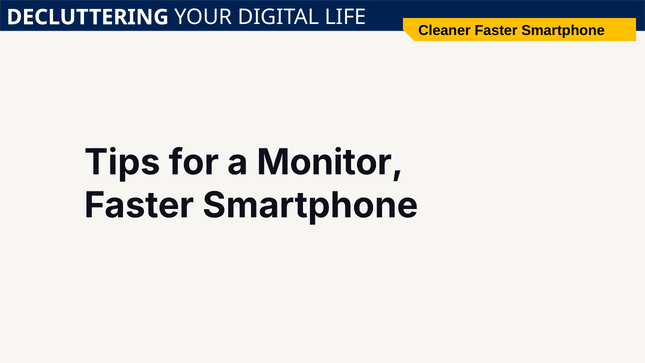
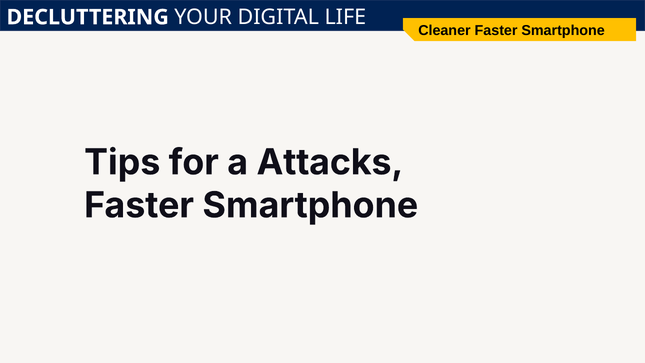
Monitor: Monitor -> Attacks (330, 162)
